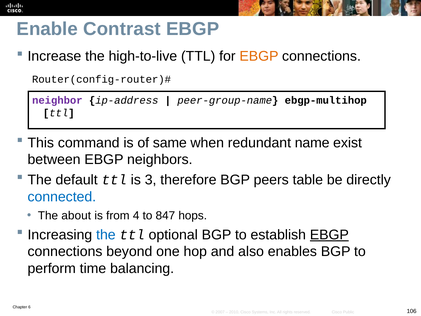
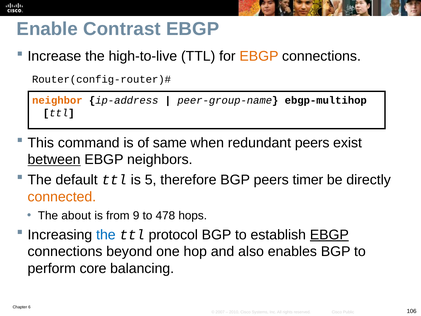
neighbor colour: purple -> orange (57, 100)
redundant name: name -> peers (312, 143)
between underline: none -> present (54, 159)
3: 3 -> 5 (151, 180)
table: table -> timer (308, 180)
connected colour: blue -> orange (62, 197)
4: 4 -> 9 (136, 215)
847: 847 -> 478 (165, 215)
optional: optional -> protocol (173, 235)
time: time -> core (93, 268)
